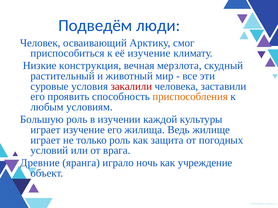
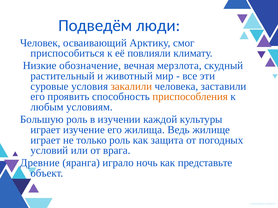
её изучение: изучение -> повлияли (149, 53)
конструкция: конструкция -> обозначение (90, 66)
закалили colour: red -> orange (131, 86)
учреждение: учреждение -> представьте (205, 163)
